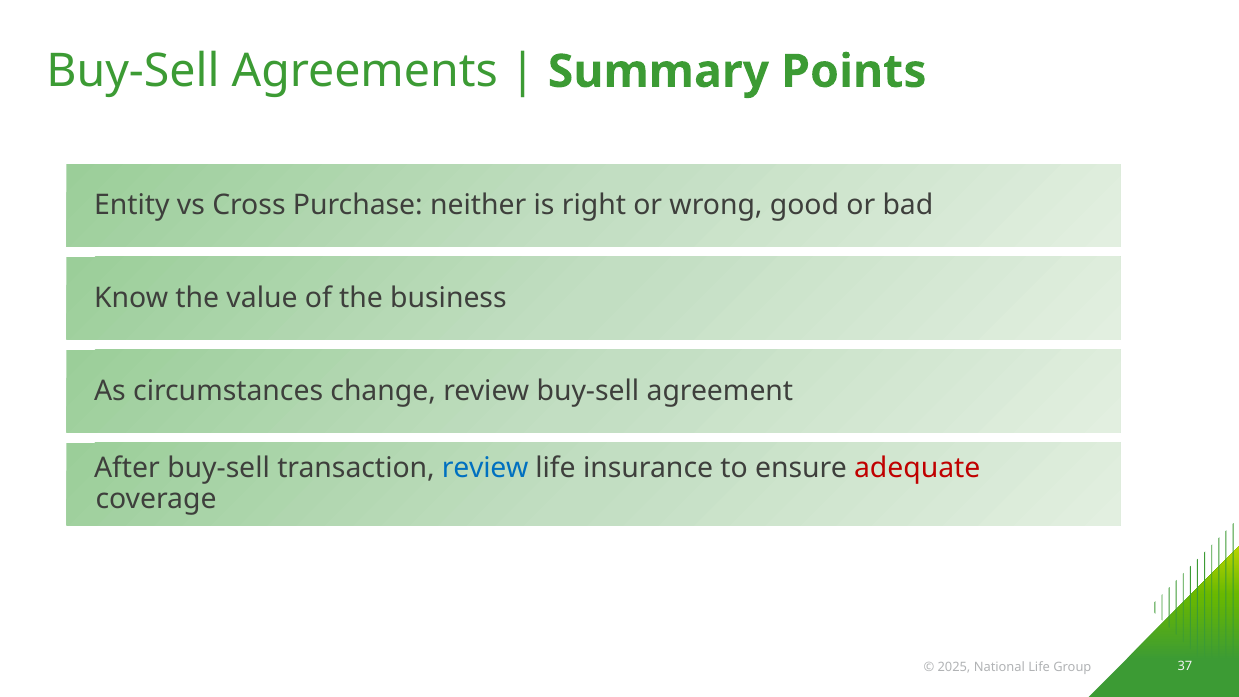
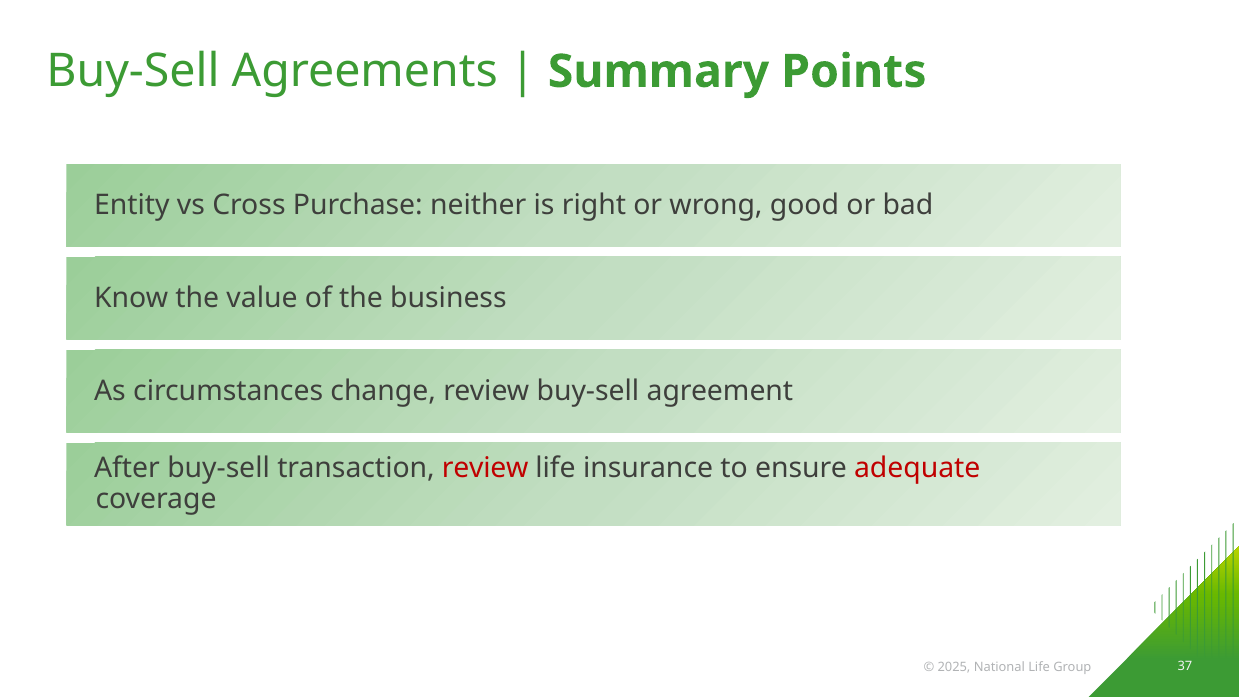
review colour: blue -> red (485, 468)
